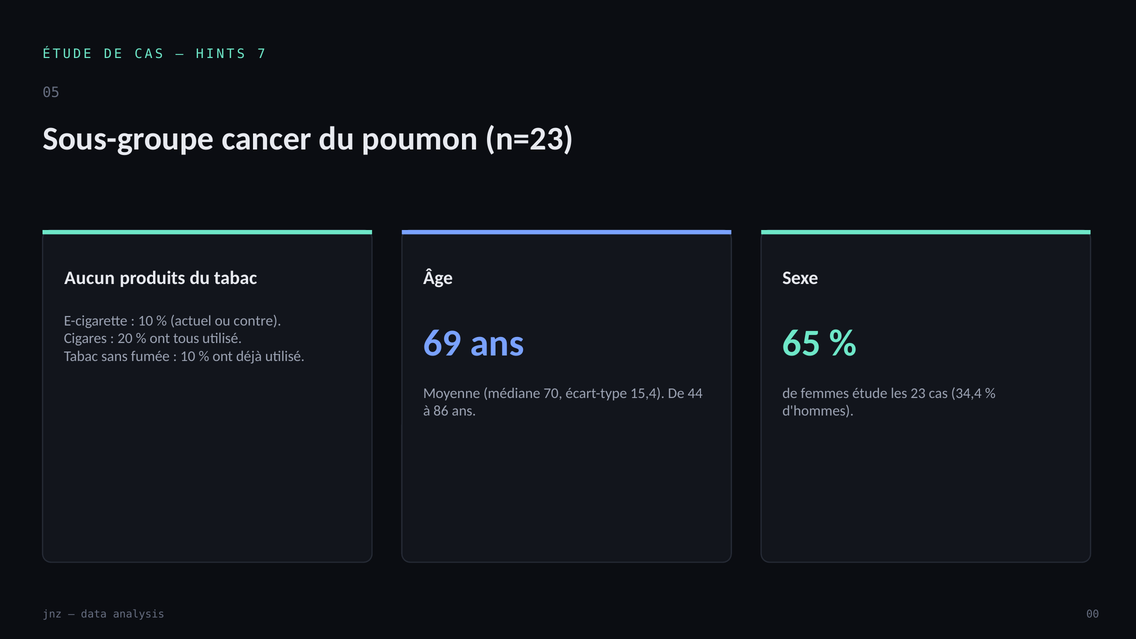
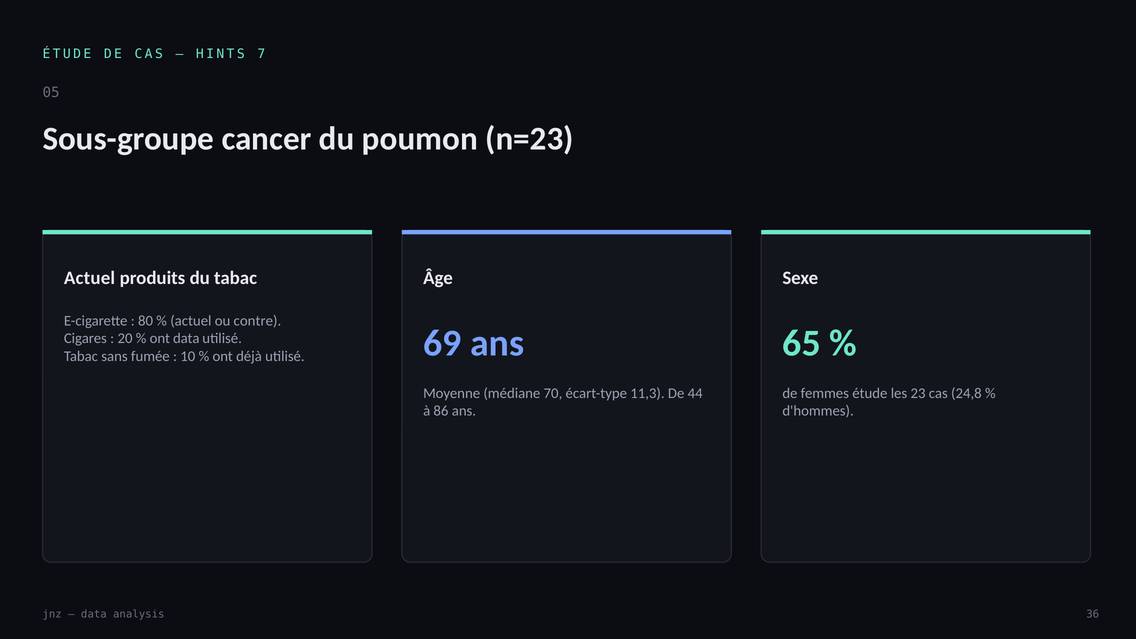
Aucun: Aucun -> Actuel (90, 278)
10: 10 -> 80 (146, 321)
ont tous: tous -> data (186, 339)
15,4: 15,4 -> 11,3 (647, 393)
34,4: 34,4 -> 24,8 (966, 393)
00: 00 -> 36 (1093, 614)
